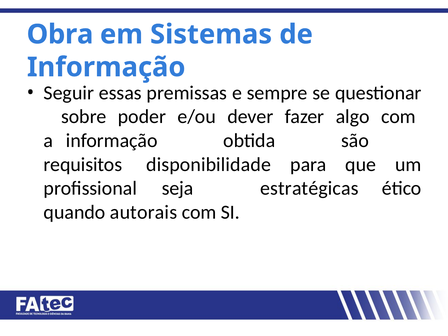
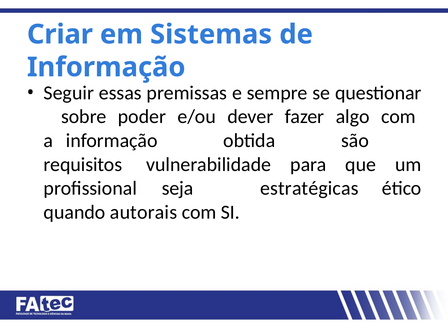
Obra: Obra -> Criar (60, 34)
disponibilidade: disponibilidade -> vulnerabilidade (209, 164)
